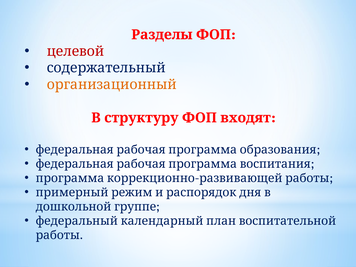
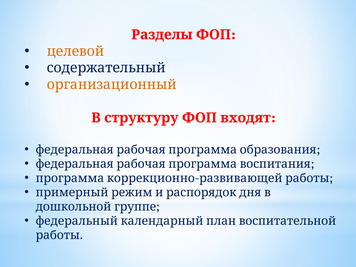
целевой colour: red -> orange (75, 51)
